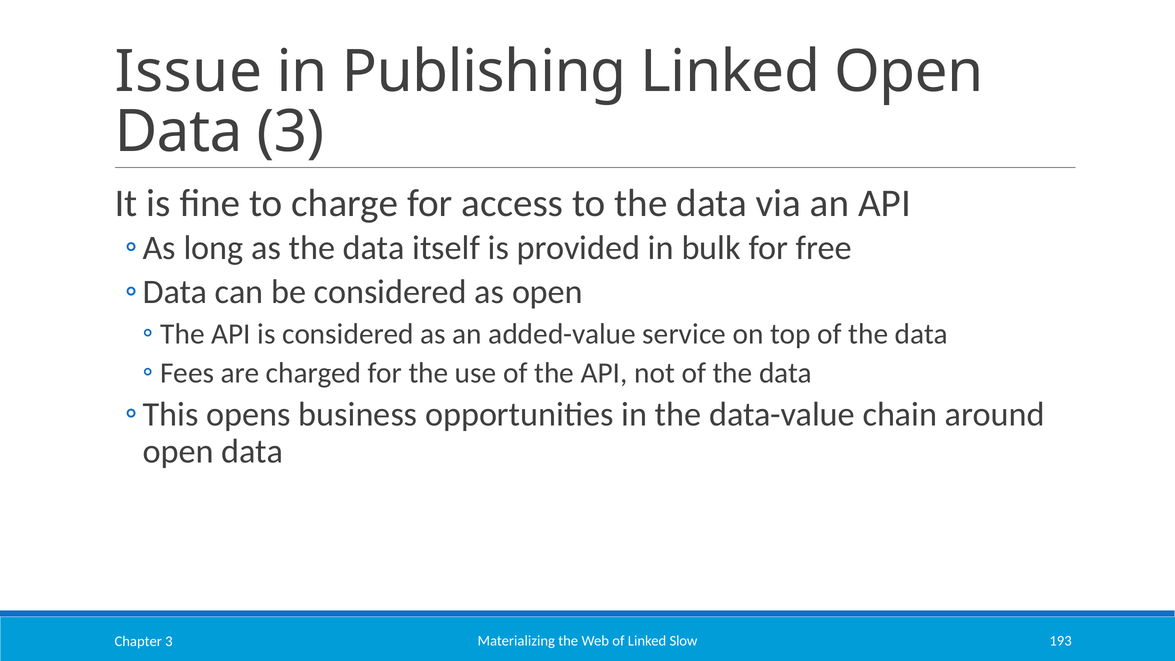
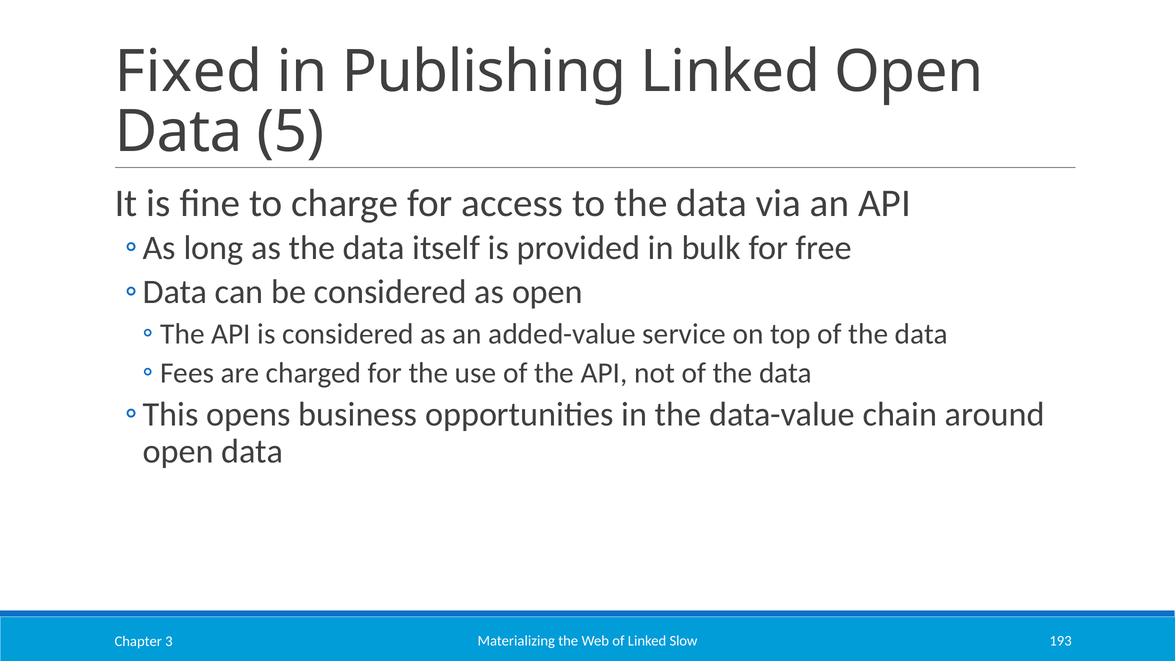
Issue: Issue -> Fixed (188, 72)
Data 3: 3 -> 5 (291, 132)
